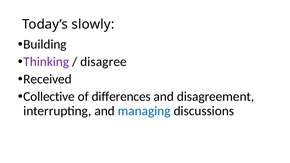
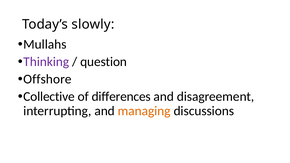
Building: Building -> Mullahs (45, 44)
disagree: disagree -> question (104, 62)
Received: Received -> Offshore (47, 79)
managing colour: blue -> orange (144, 111)
